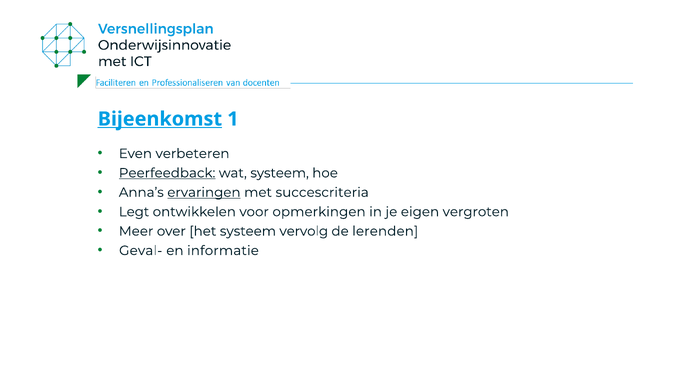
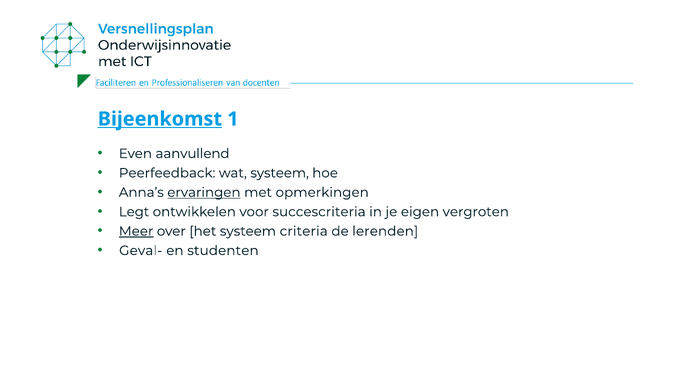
verbeteren: verbeteren -> aanvullend (193, 154)
Peerfeedback underline: present -> none (167, 173)
succescriteria: succescriteria -> opmerkingen (322, 193)
opmerkingen: opmerkingen -> succescriteria (319, 212)
Meer underline: none -> present (136, 231)
vervolg: vervolg -> criteria (304, 231)
informatie: informatie -> studenten (223, 251)
